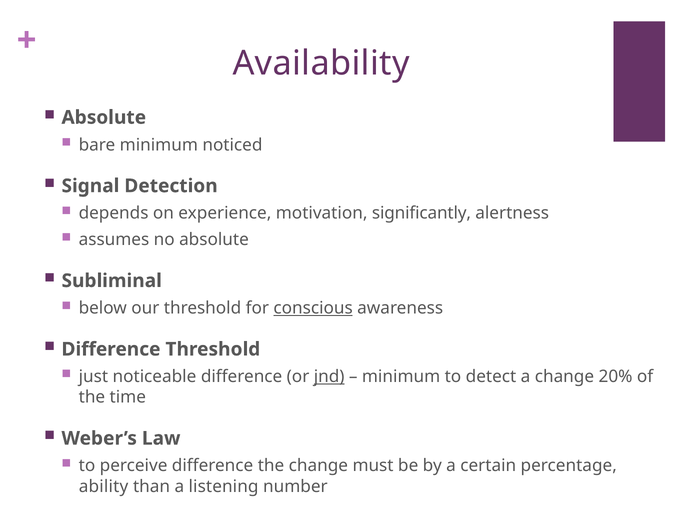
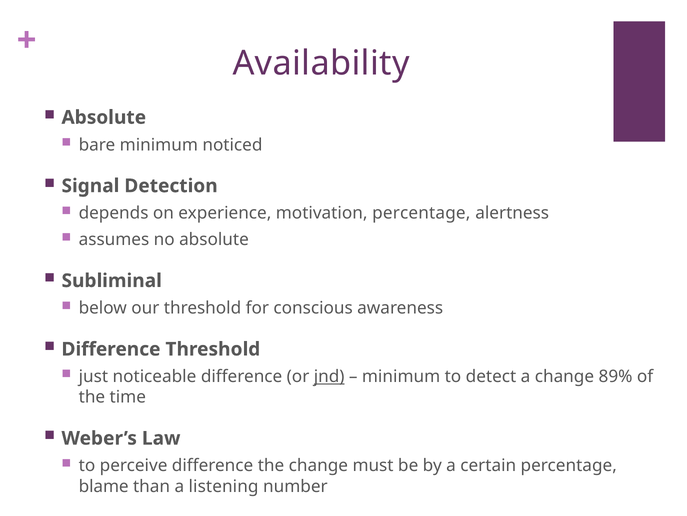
motivation significantly: significantly -> percentage (421, 213)
conscious underline: present -> none (313, 308)
20%: 20% -> 89% (616, 376)
ability: ability -> blame (104, 486)
